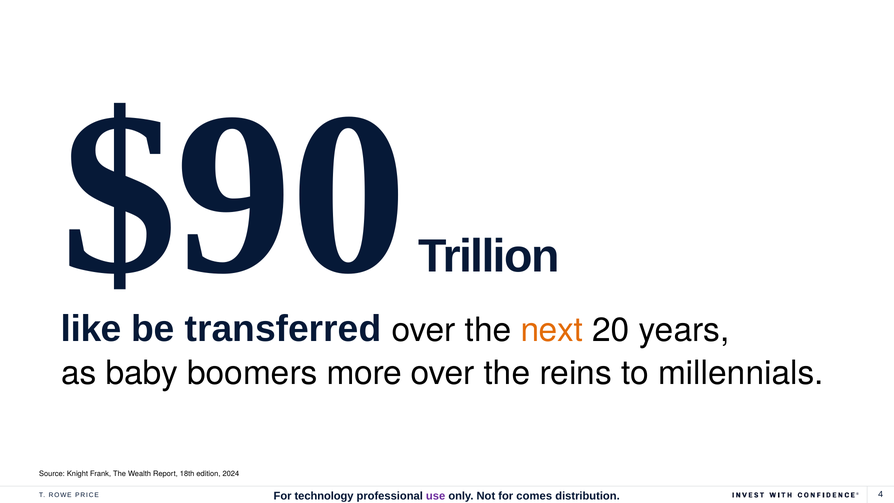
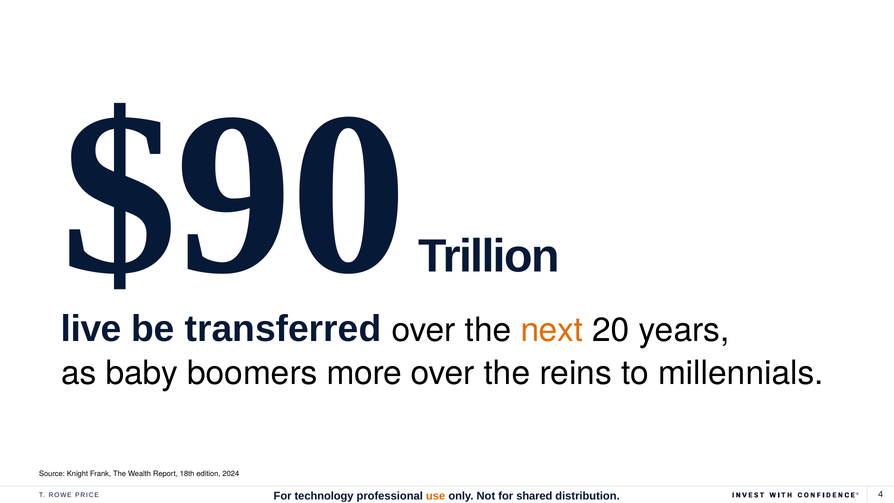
like: like -> live (91, 329)
use colour: purple -> orange (436, 496)
comes: comes -> shared (534, 496)
